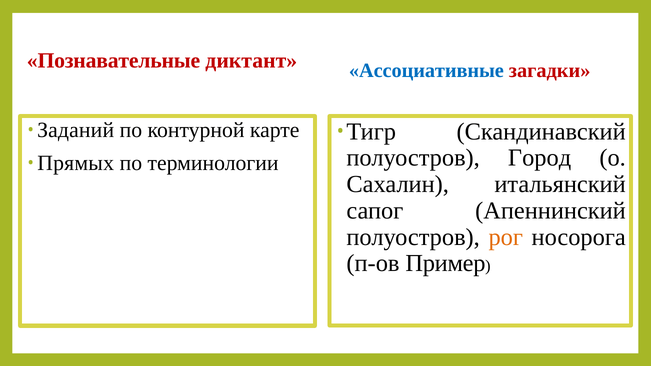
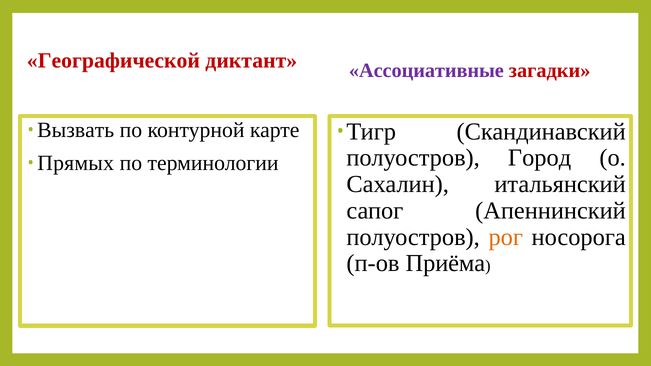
Познавательные: Познавательные -> Географической (113, 61)
Ассоциативные colour: blue -> purple (426, 70)
Заданий: Заданий -> Вызвать (76, 130)
Пример: Пример -> Приёма (445, 263)
